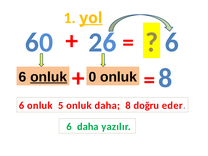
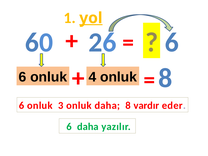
onluk underline: present -> none (49, 77)
0: 0 -> 4 (92, 77)
5: 5 -> 3 (61, 105)
doğru: doğru -> vardır (146, 105)
